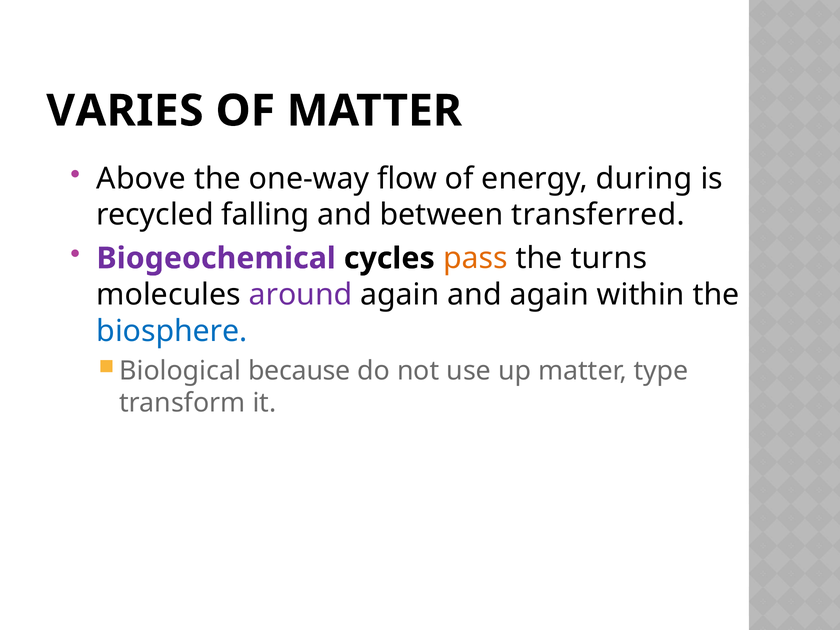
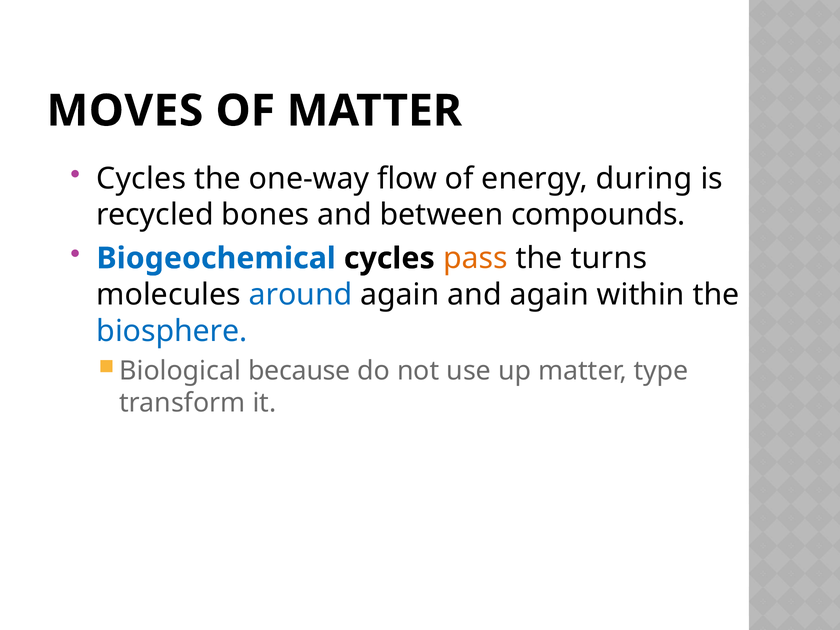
VARIES: VARIES -> MOVES (125, 111)
Above: Above -> Cycles (141, 179)
falling: falling -> bones (265, 215)
transferred: transferred -> compounds (598, 215)
Biogeochemical colour: purple -> blue (216, 258)
around colour: purple -> blue (301, 295)
